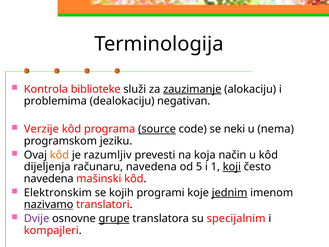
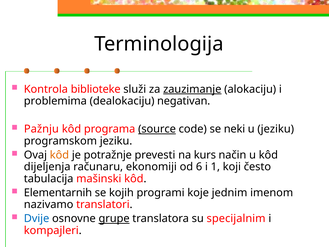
Verzije: Verzije -> Pažnju (41, 129)
u nema: nema -> jeziku (276, 129)
razumljiv: razumljiv -> potražnje (108, 155)
koja: koja -> kurs (205, 155)
računaru navedena: navedena -> ekonomiji (151, 167)
5: 5 -> 6 (199, 167)
koji underline: present -> none (232, 167)
navedena: navedena -> tabulacija (49, 178)
Elektronskim: Elektronskim -> Elementarnih (58, 193)
jednim underline: present -> none (230, 193)
nazivamo underline: present -> none (49, 204)
Dvije colour: purple -> blue (37, 218)
